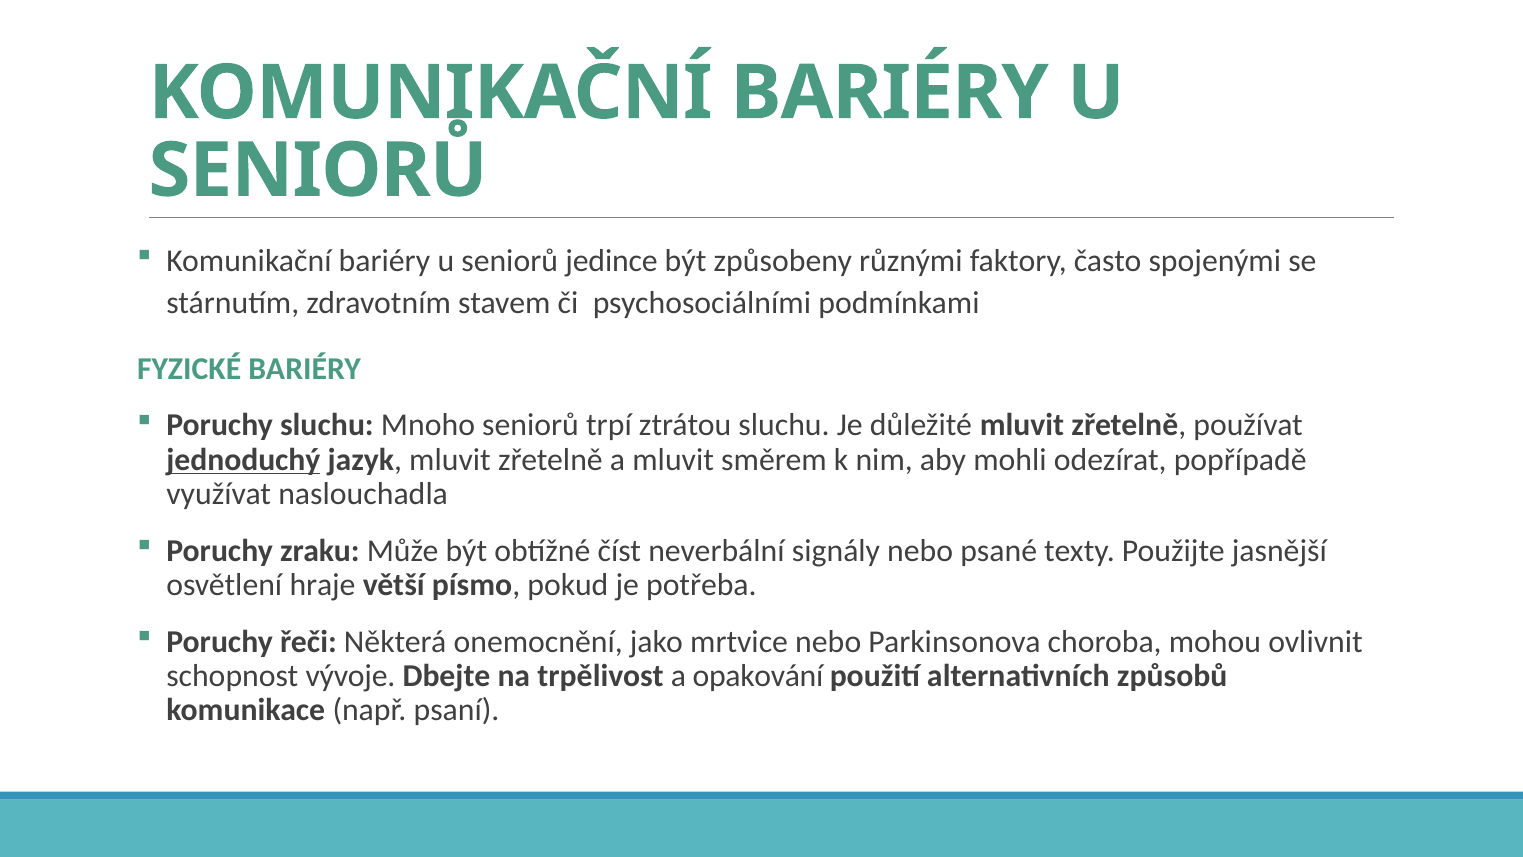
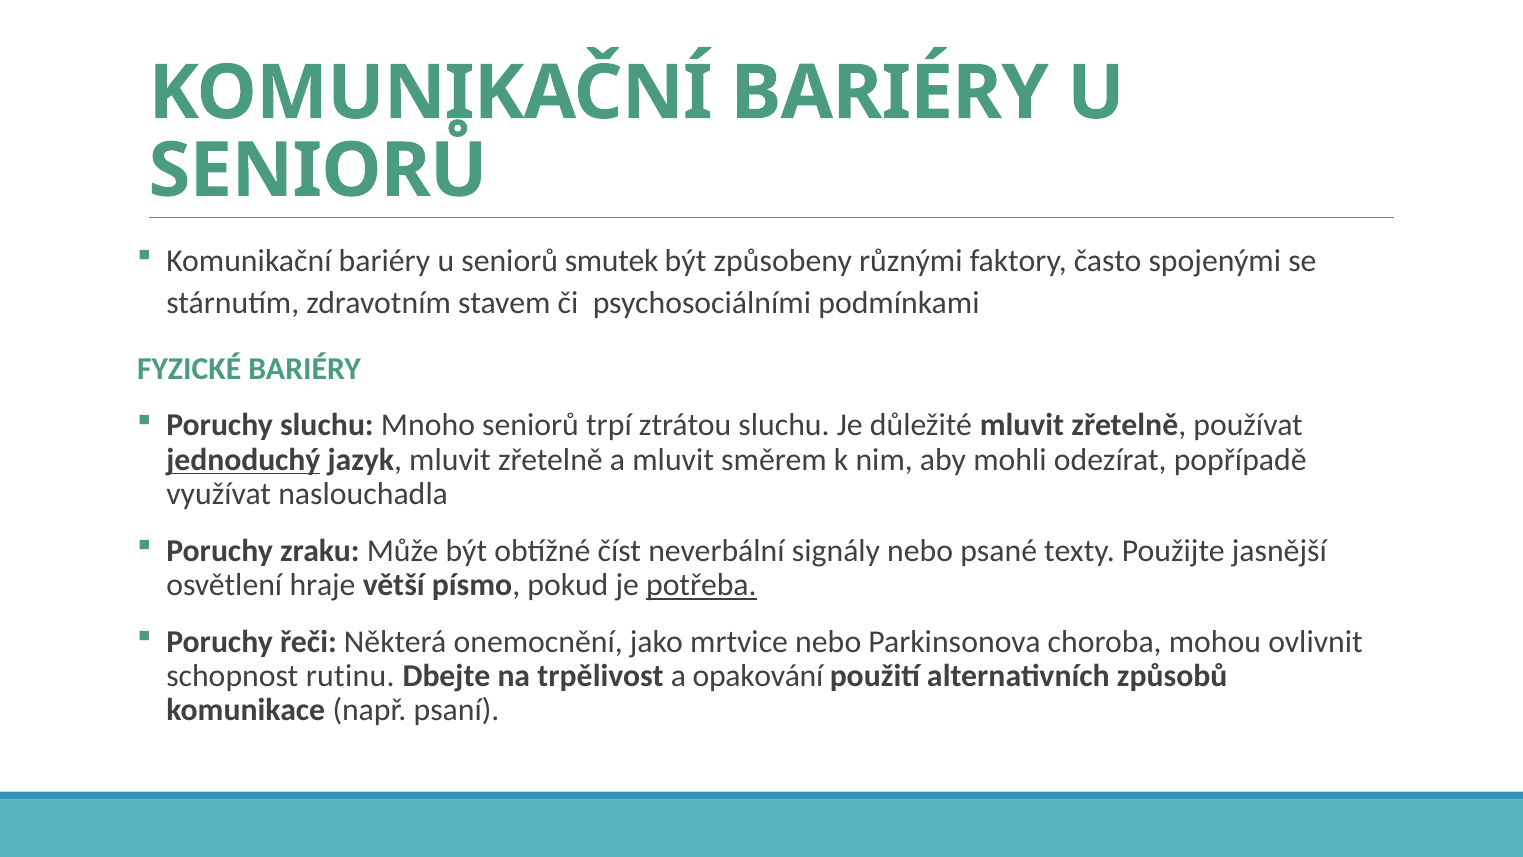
jedince: jedince -> smutek (612, 261)
potřeba underline: none -> present (701, 585)
vývoje: vývoje -> rutinu (350, 676)
